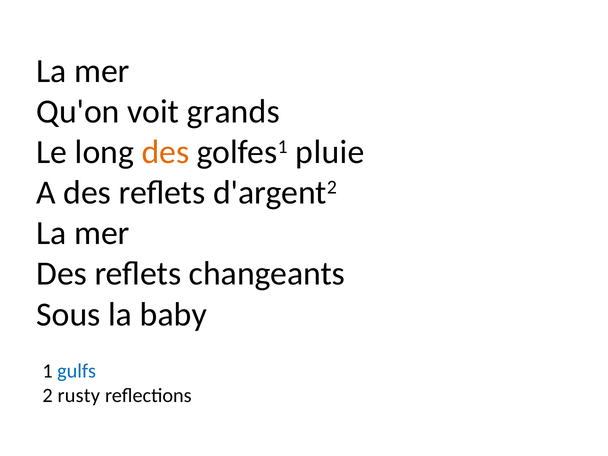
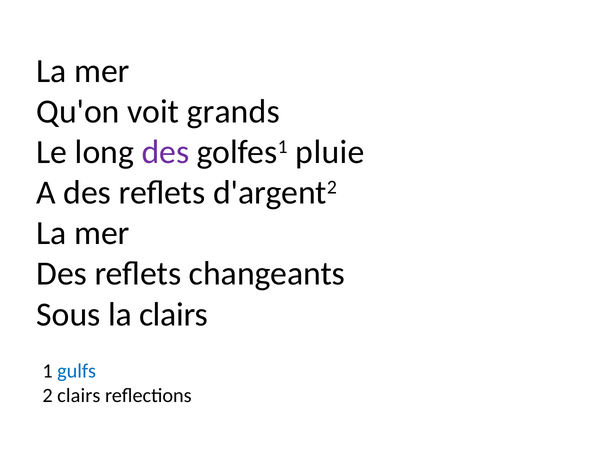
des colour: orange -> purple (165, 152)
la baby: baby -> clairs (174, 314)
2 rusty: rusty -> clairs (79, 396)
